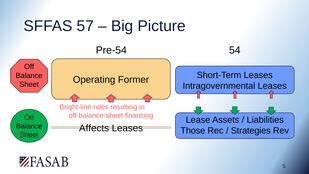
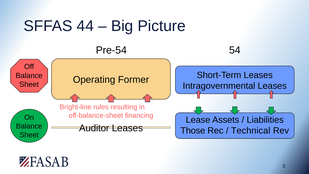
57: 57 -> 44 (85, 26)
Affects: Affects -> Auditor (94, 128)
Strategies: Strategies -> Technical (251, 131)
